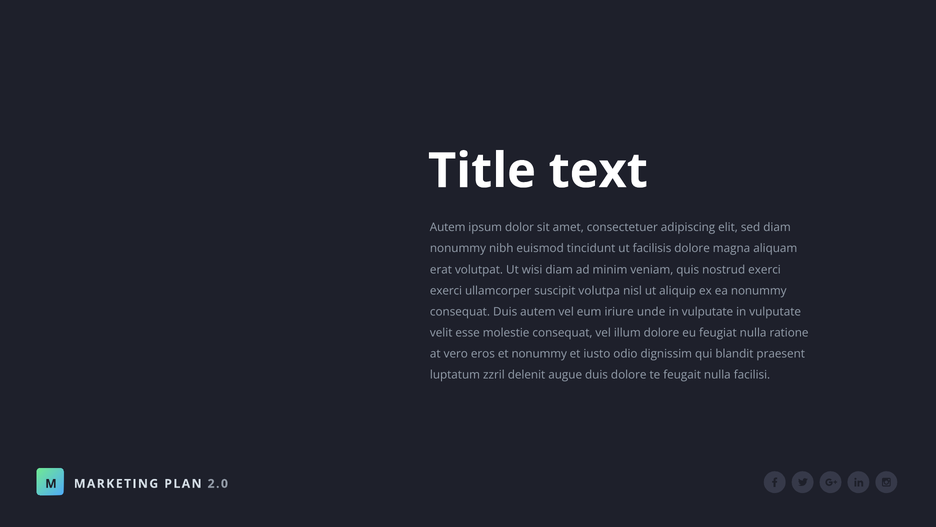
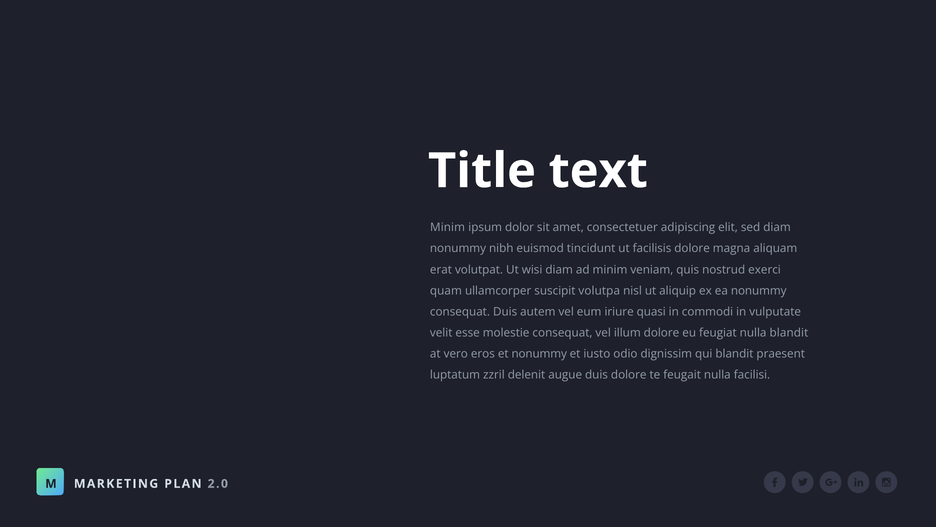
Autem: Autem -> Minim (448, 227)
exerci: exerci -> quam (446, 290)
unde: unde -> quasi (651, 312)
vulputate: vulputate -> commodi (707, 312)
nulla ratione: ratione -> blandit (789, 333)
